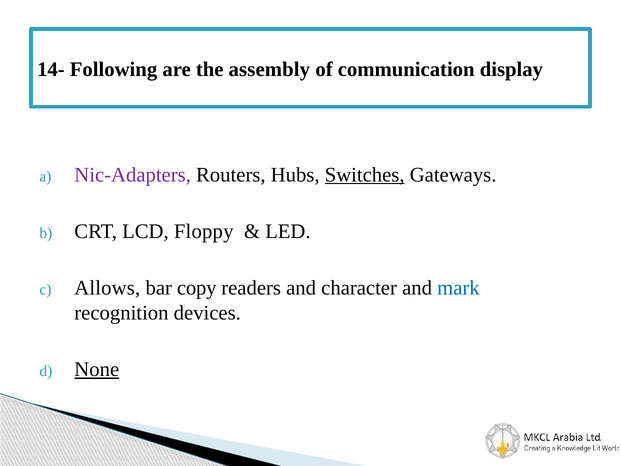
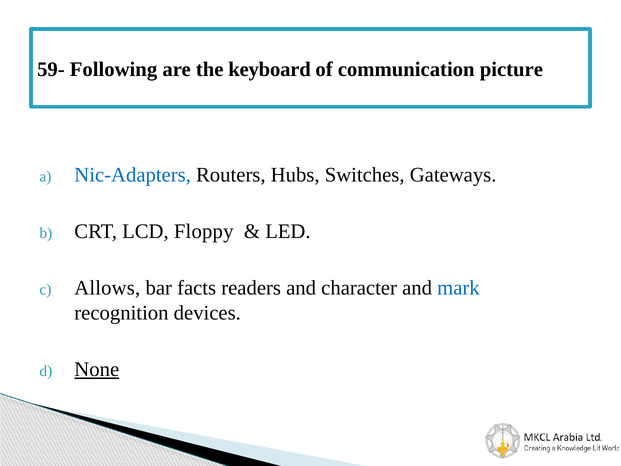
14-: 14- -> 59- (51, 69)
assembly: assembly -> keyboard (270, 69)
display: display -> picture (511, 69)
Nic-Adapters colour: purple -> blue (133, 175)
Switches underline: present -> none (365, 175)
copy: copy -> facts (197, 288)
